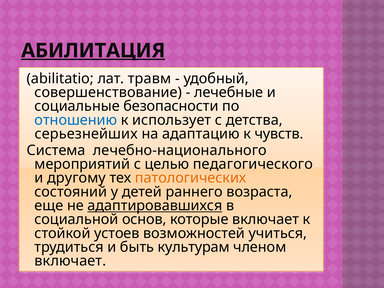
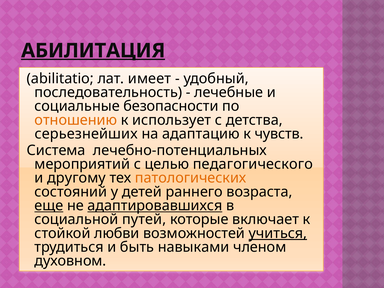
травм: травм -> имеет (149, 79)
совершенствование: совершенствование -> последовательность (108, 92)
отношению colour: blue -> orange (76, 120)
лечебно-национального: лечебно-национального -> лечебно-потенциальных (180, 150)
еще underline: none -> present (49, 206)
основ: основ -> путей (144, 219)
устоев: устоев -> любви (117, 233)
учиться underline: none -> present (278, 233)
культурам: культурам -> навыками (194, 247)
включает: включает -> духовном (70, 261)
